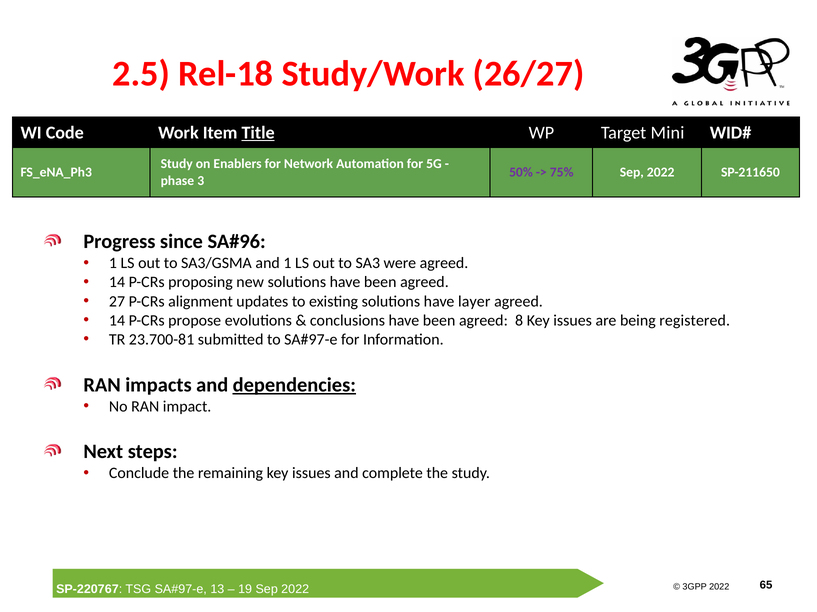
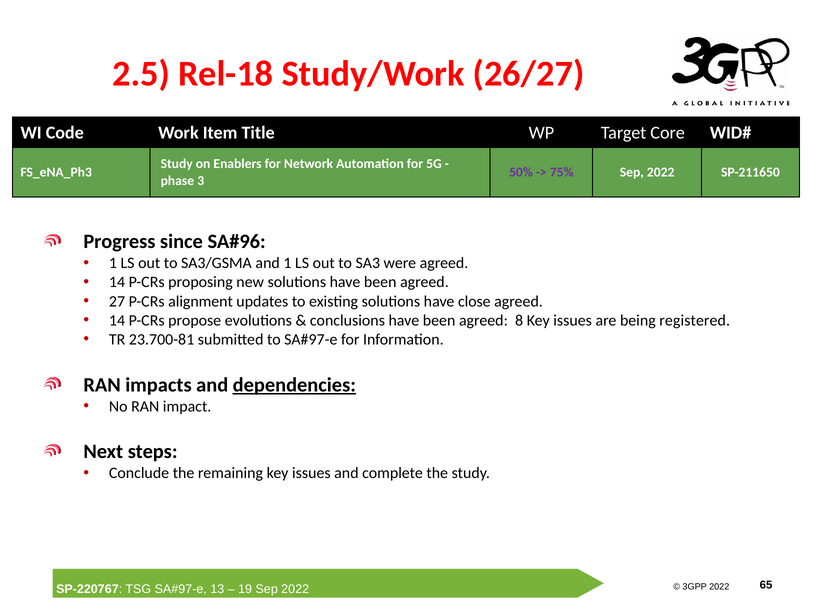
Title underline: present -> none (258, 133)
Mini: Mini -> Core (668, 133)
layer: layer -> close (474, 302)
